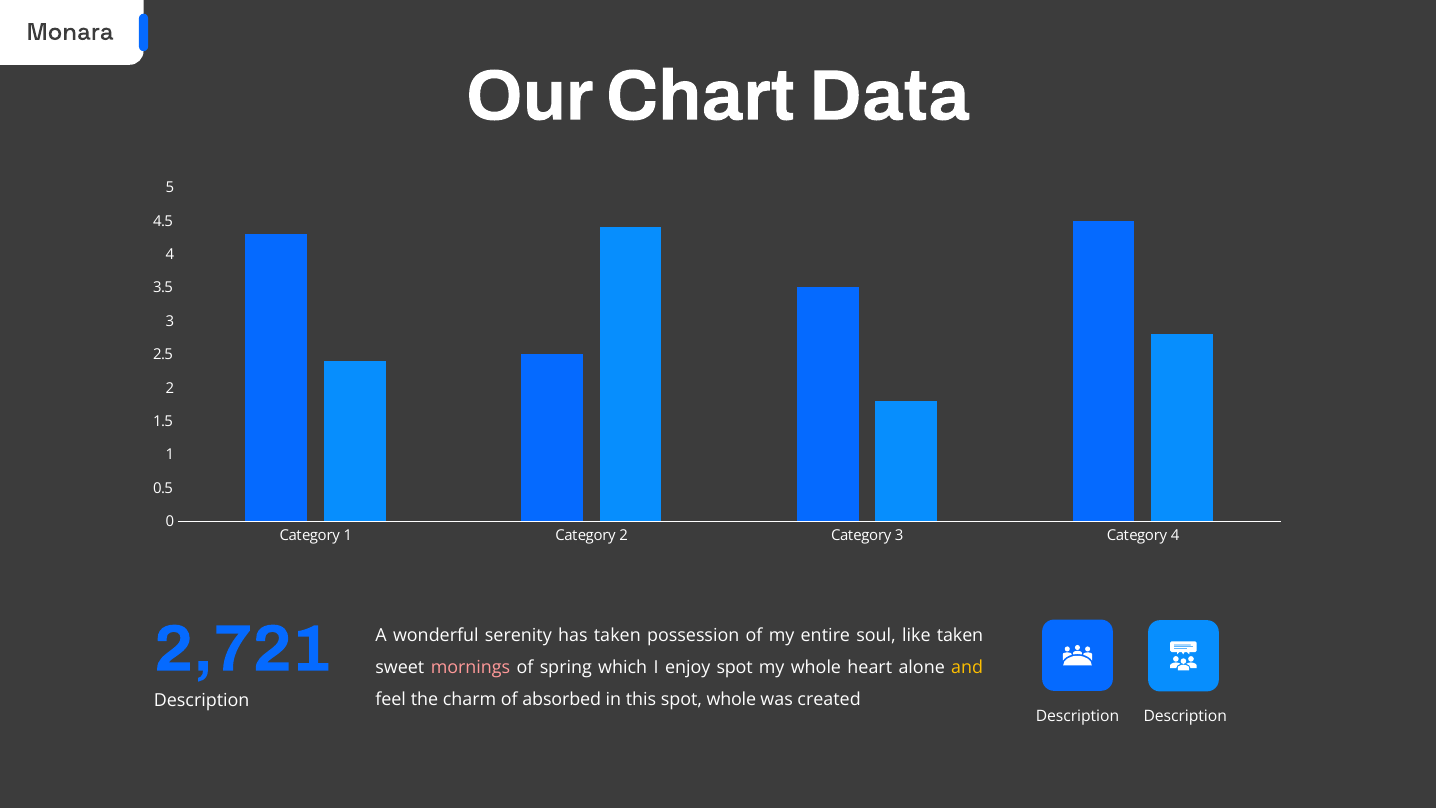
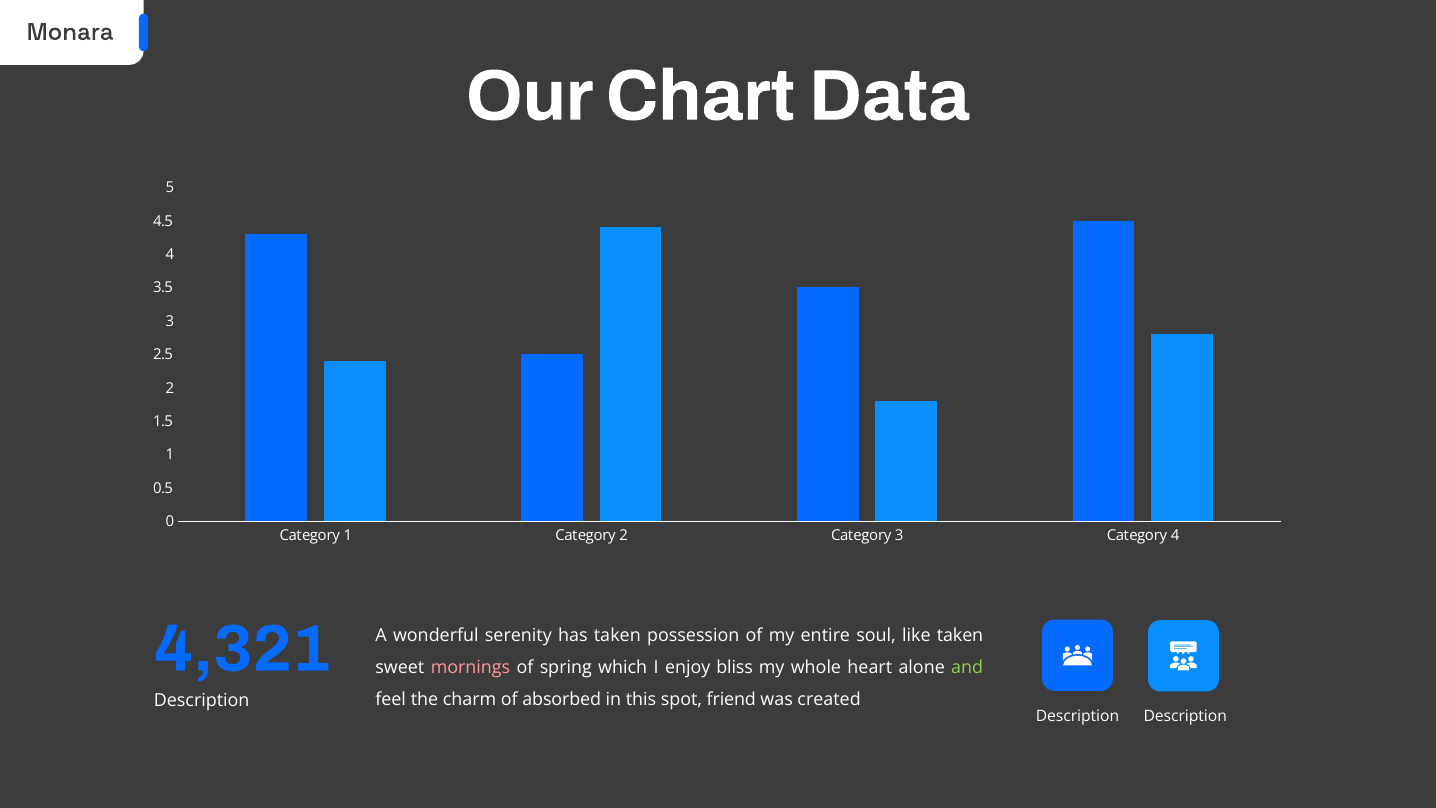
2,721: 2,721 -> 4,321 (242, 649)
enjoy spot: spot -> bliss (735, 667)
and colour: yellow -> light green (967, 667)
spot whole: whole -> friend (731, 700)
